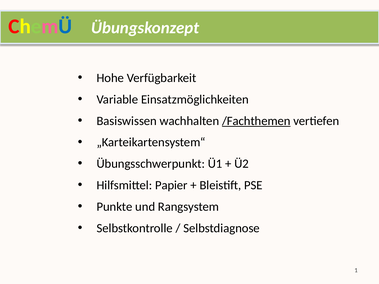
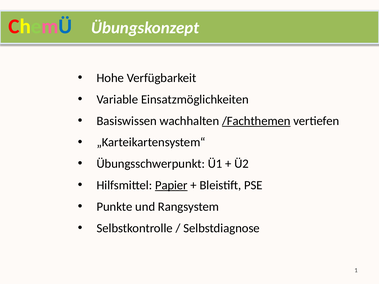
Papier underline: none -> present (171, 185)
